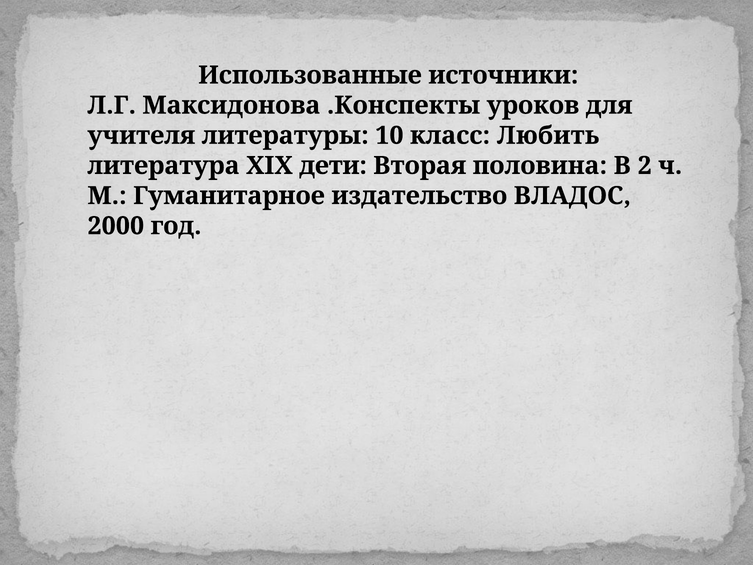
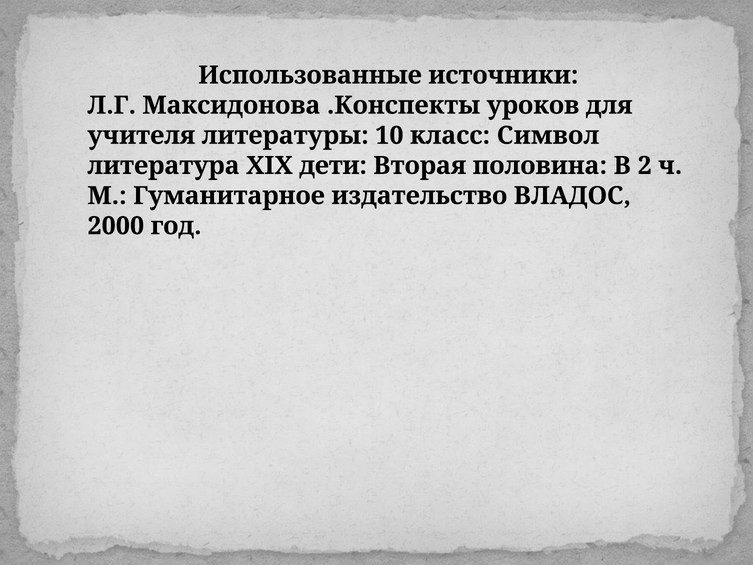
Любить: Любить -> Символ (548, 135)
